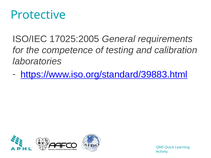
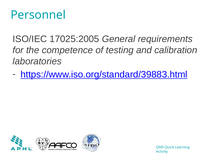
Protective: Protective -> Personnel (38, 15)
